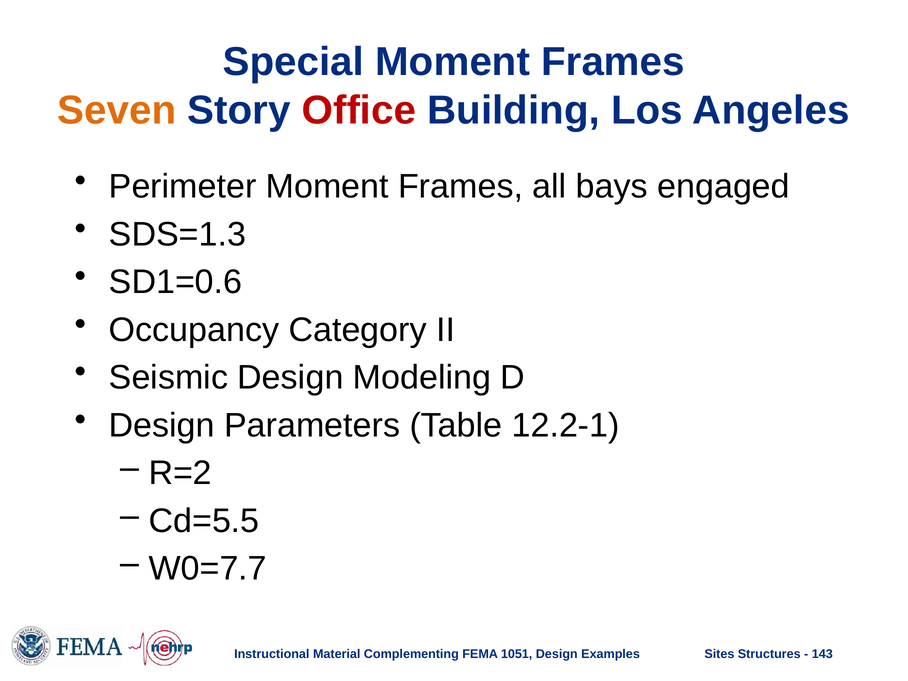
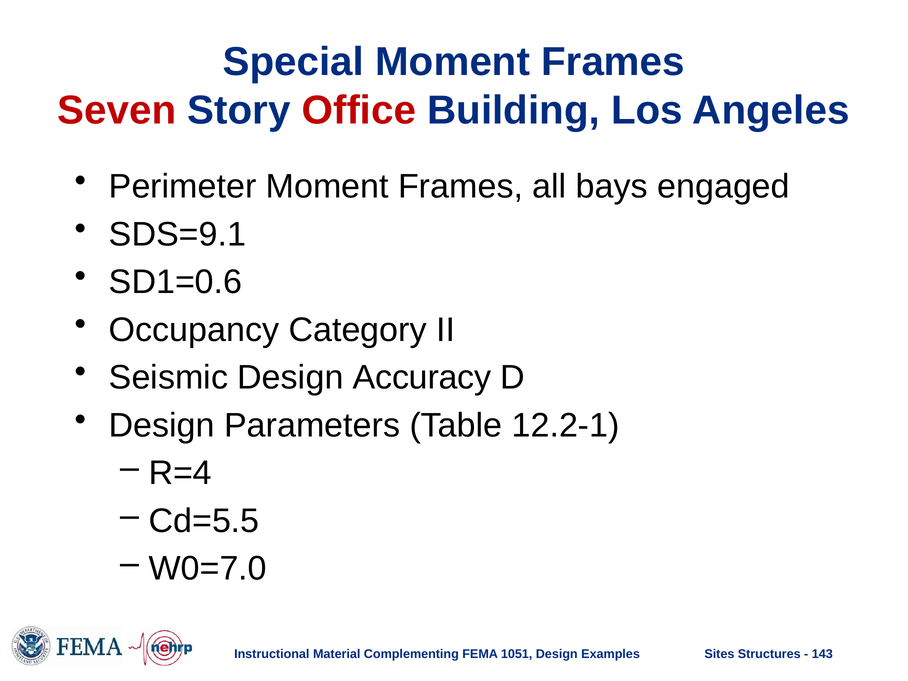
Seven colour: orange -> red (117, 111)
SDS=1.3: SDS=1.3 -> SDS=9.1 (177, 234)
Modeling: Modeling -> Accuracy (422, 378)
R=2: R=2 -> R=4 (180, 473)
W0=7.7: W0=7.7 -> W0=7.0 (208, 569)
